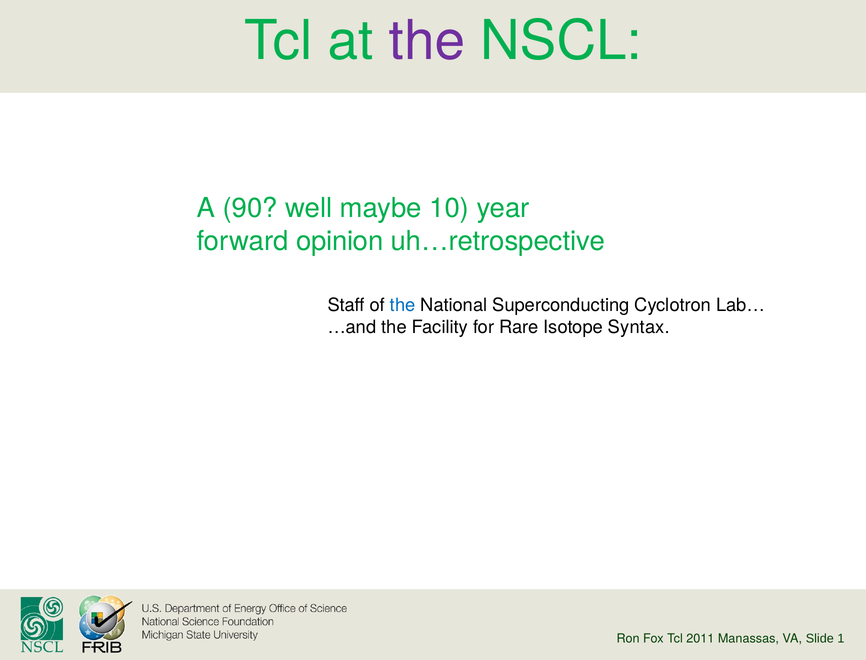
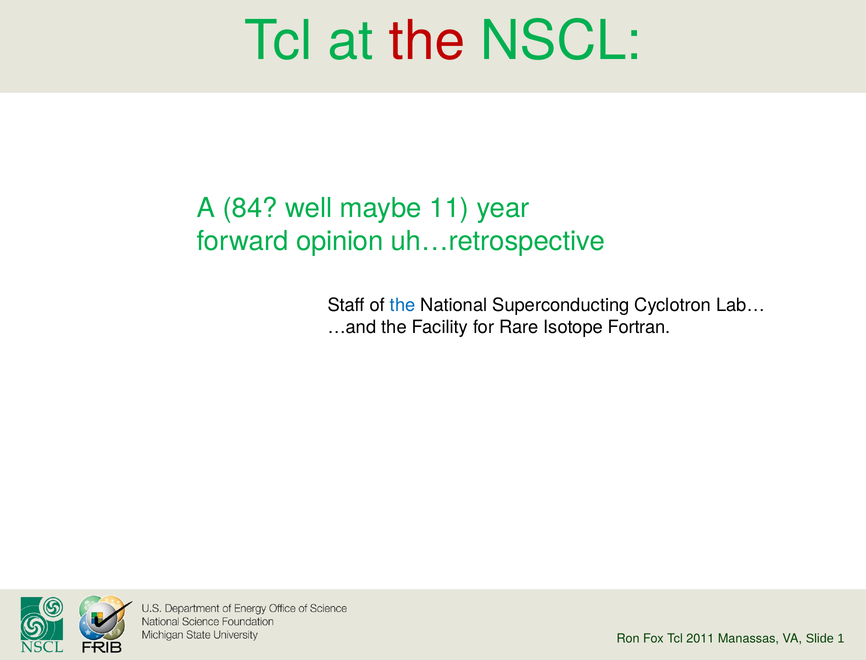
the colour: purple -> red (427, 41)
90: 90 -> 84 (250, 208)
10: 10 -> 11 (449, 208)
Syntax: Syntax -> Fortran (639, 327)
